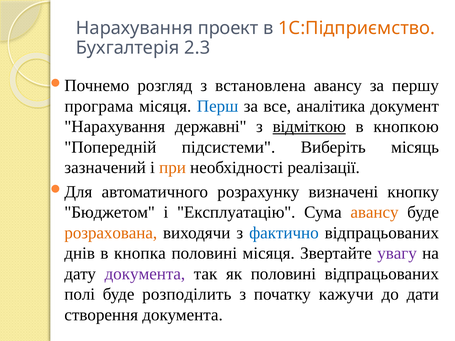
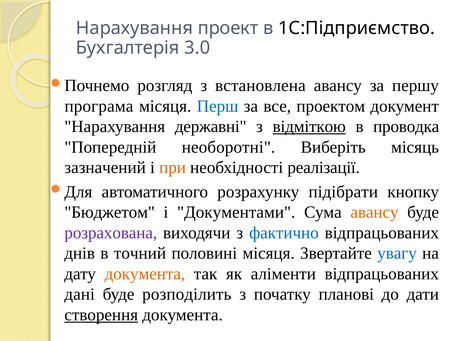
1С:Підприємство colour: orange -> black (357, 28)
2.3: 2.3 -> 3.0 (197, 48)
аналітика: аналітика -> проектом (331, 106)
кнопкою: кнопкою -> проводка (406, 127)
підсистеми: підсистеми -> необоротні (229, 147)
визначені: визначені -> підібрати (343, 192)
Експлуатацію: Експлуатацію -> Документами (236, 212)
розрахована colour: orange -> purple (111, 233)
кнопка: кнопка -> точний (140, 253)
увагу colour: purple -> blue (397, 253)
документа colour: purple -> orange (145, 274)
як половині: половині -> аліменти (283, 274)
полі: полі -> дані (80, 294)
кажучи: кажучи -> планові (346, 294)
створення underline: none -> present (101, 315)
